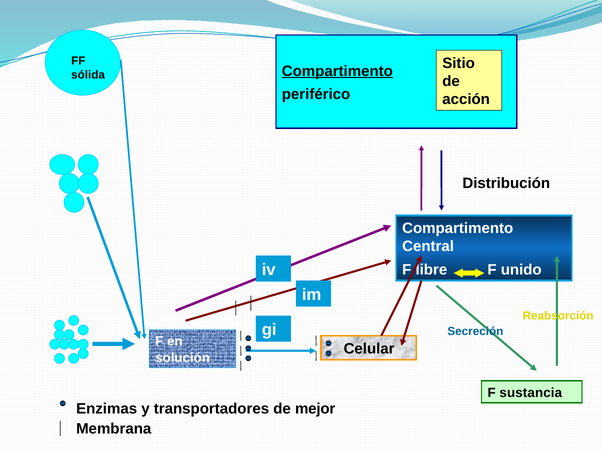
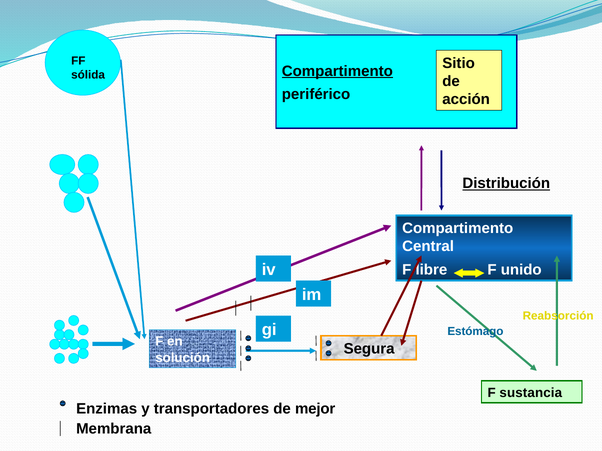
Distribución underline: none -> present (506, 184)
Secreción: Secreción -> Estómago (475, 332)
Celular: Celular -> Segura (369, 349)
